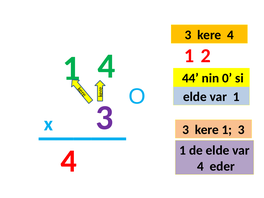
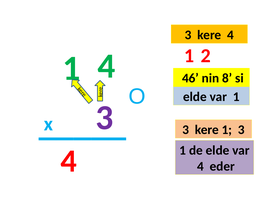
44: 44 -> 46 (190, 78)
0: 0 -> 8 (227, 78)
